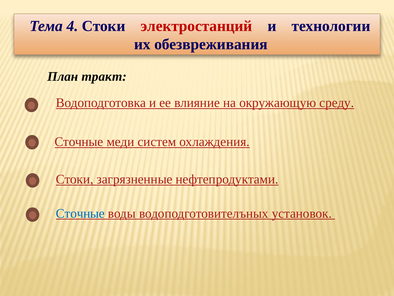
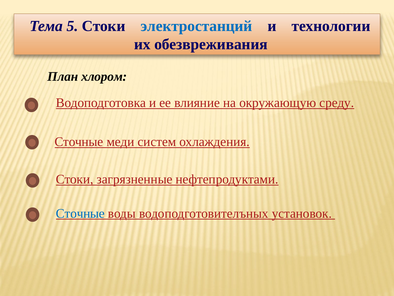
4: 4 -> 5 (72, 26)
электростанций colour: red -> blue (196, 26)
тракт: тракт -> хлором (104, 77)
